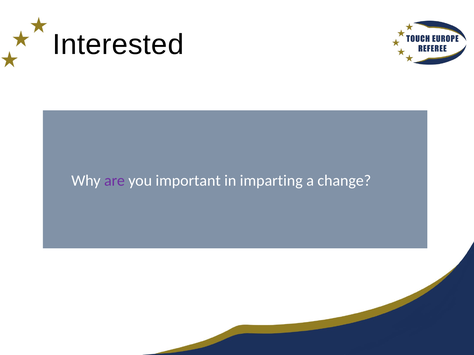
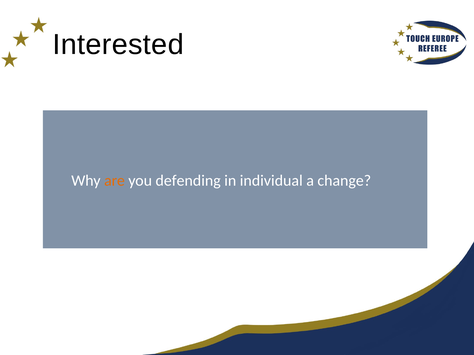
are colour: purple -> orange (114, 181)
important: important -> defending (188, 181)
imparting: imparting -> individual (271, 181)
